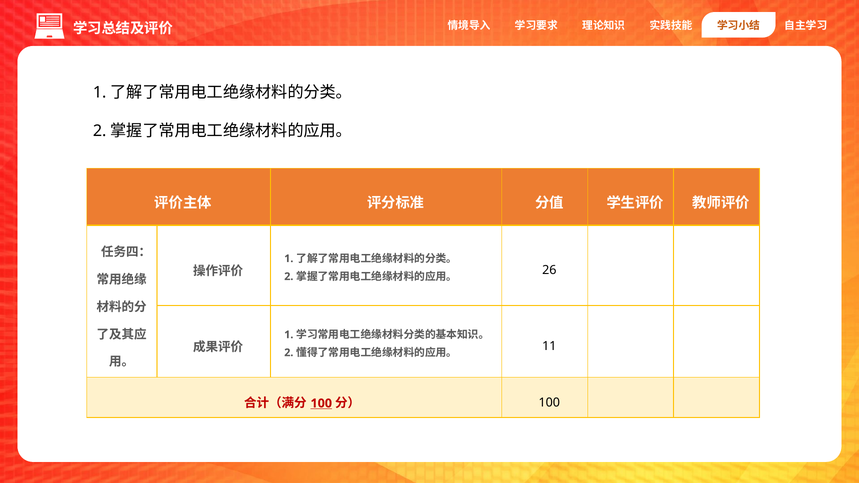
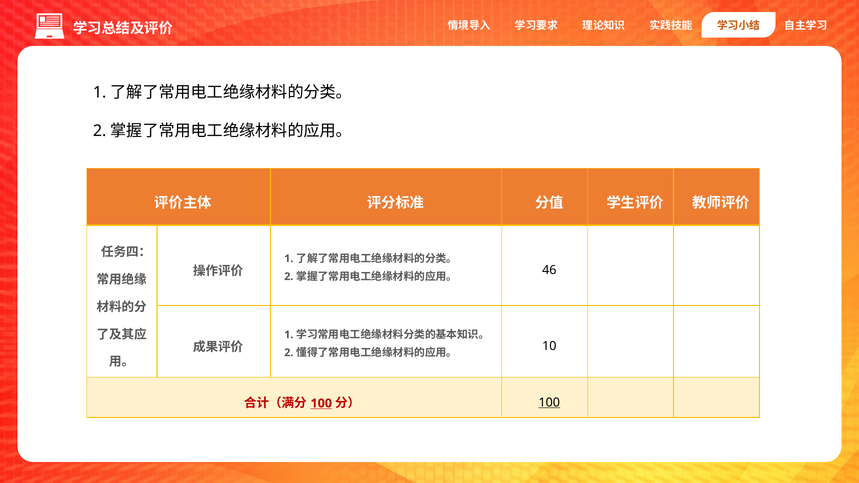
26: 26 -> 46 (549, 270)
11: 11 -> 10 (549, 346)
100 underline: none -> present (549, 403)
